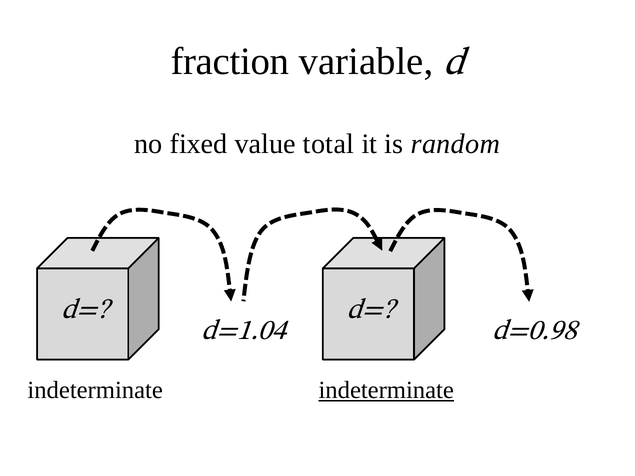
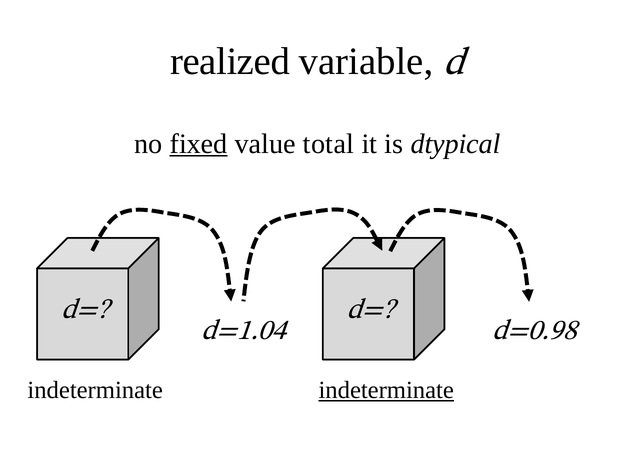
fraction: fraction -> realized (230, 61)
fixed underline: none -> present (199, 144)
random: random -> dtypical (456, 144)
